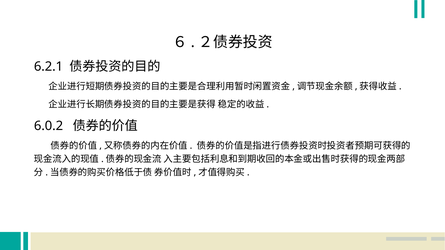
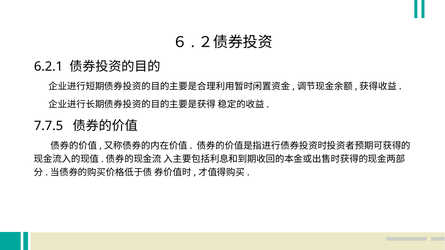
6.0.2: 6.0.2 -> 7.7.5 (49, 126)
